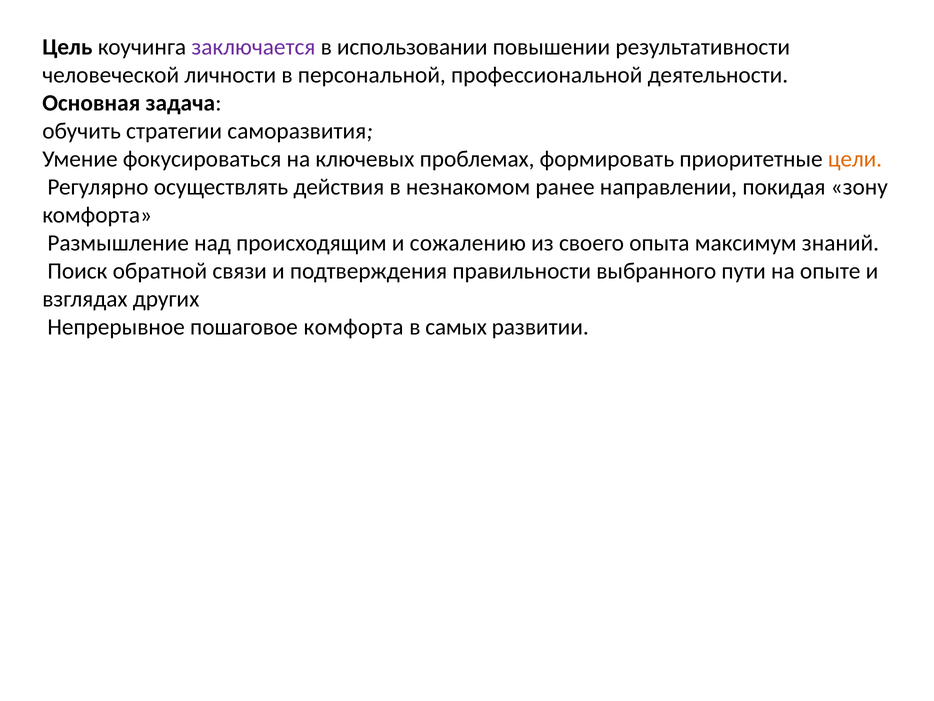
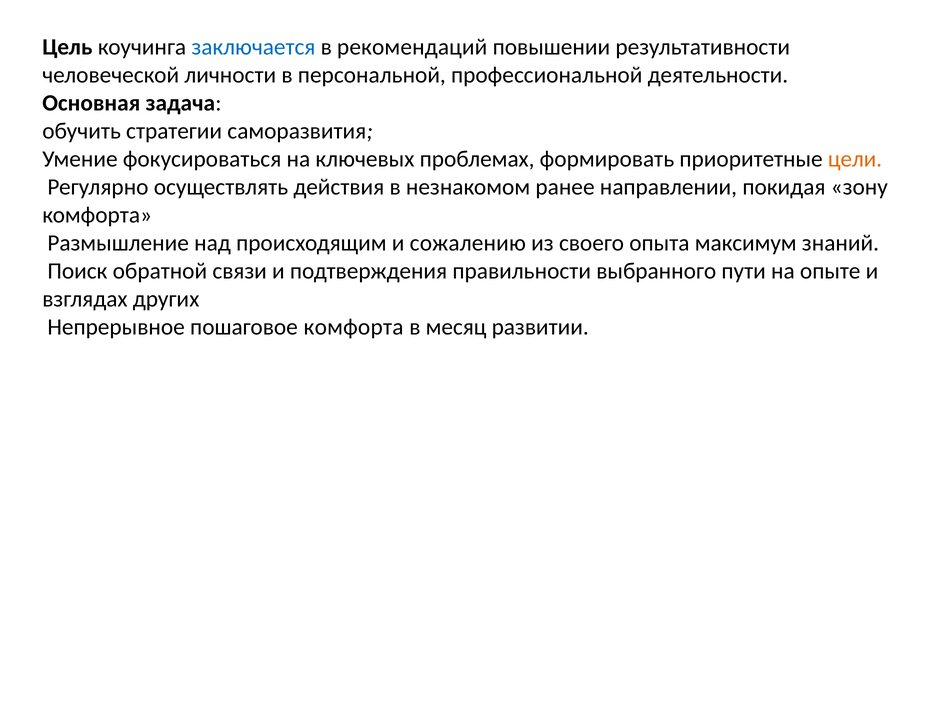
заключается colour: purple -> blue (253, 47)
использовании: использовании -> рекомендаций (412, 47)
самых: самых -> месяц (456, 327)
